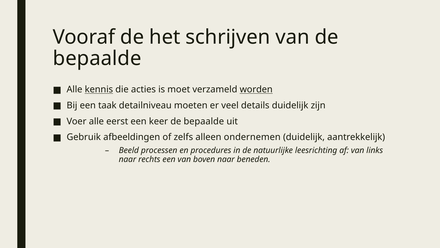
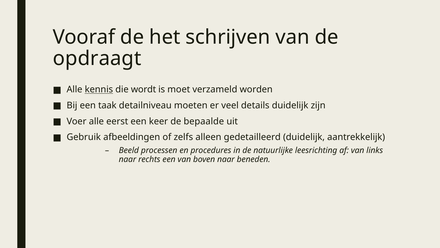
bepaalde: bepaalde -> opdraagt (97, 59)
acties: acties -> wordt (144, 89)
worden underline: present -> none (256, 89)
ondernemen: ondernemen -> gedetailleerd (252, 137)
